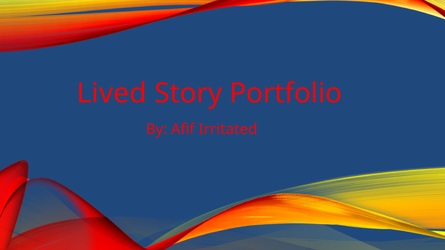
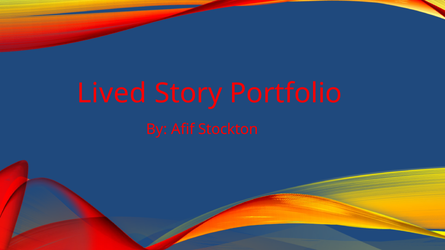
Irritated: Irritated -> Stockton (228, 129)
